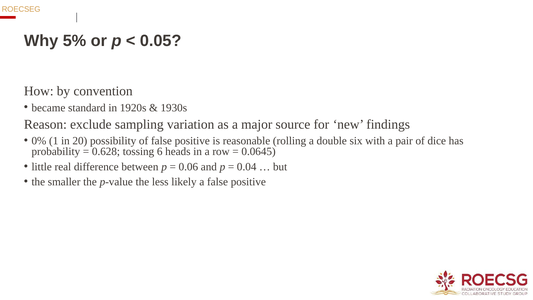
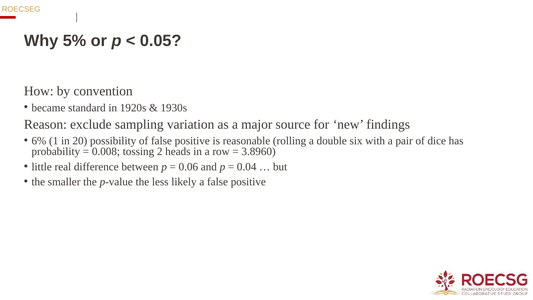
0%: 0% -> 6% (39, 141)
0.628: 0.628 -> 0.008 (106, 152)
6: 6 -> 2 (160, 152)
0.0645: 0.0645 -> 3.8960 (259, 152)
